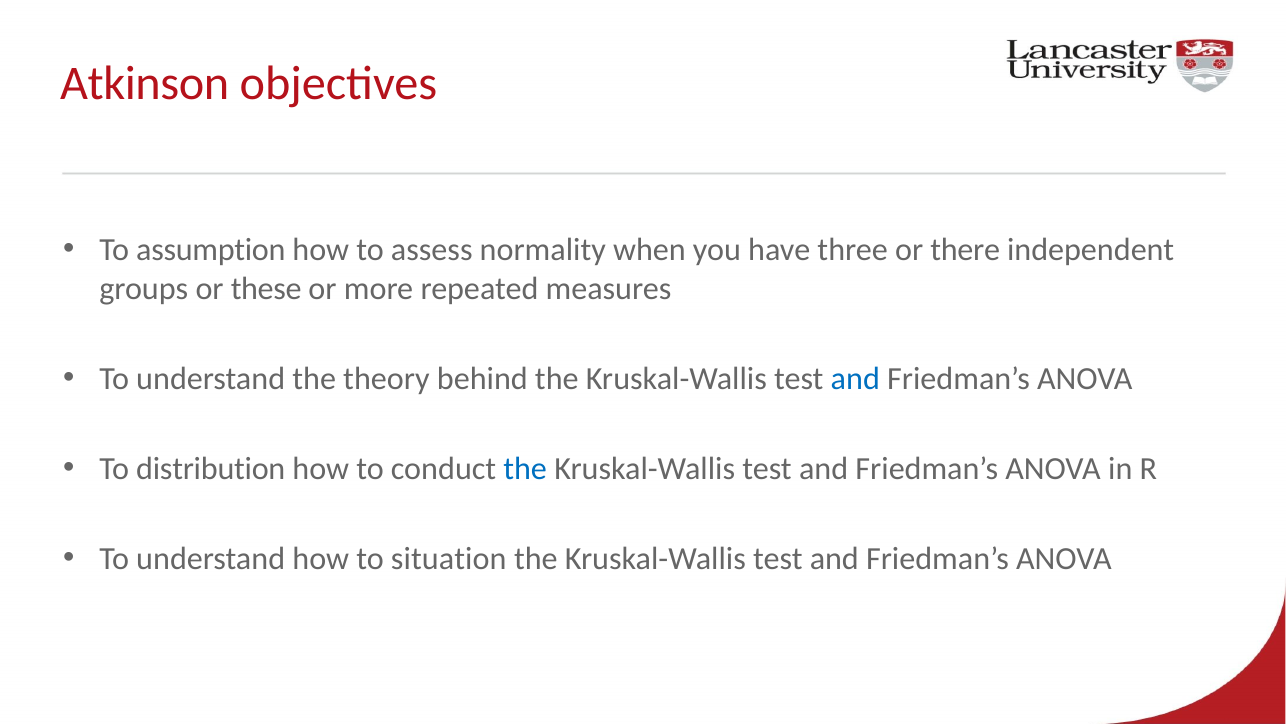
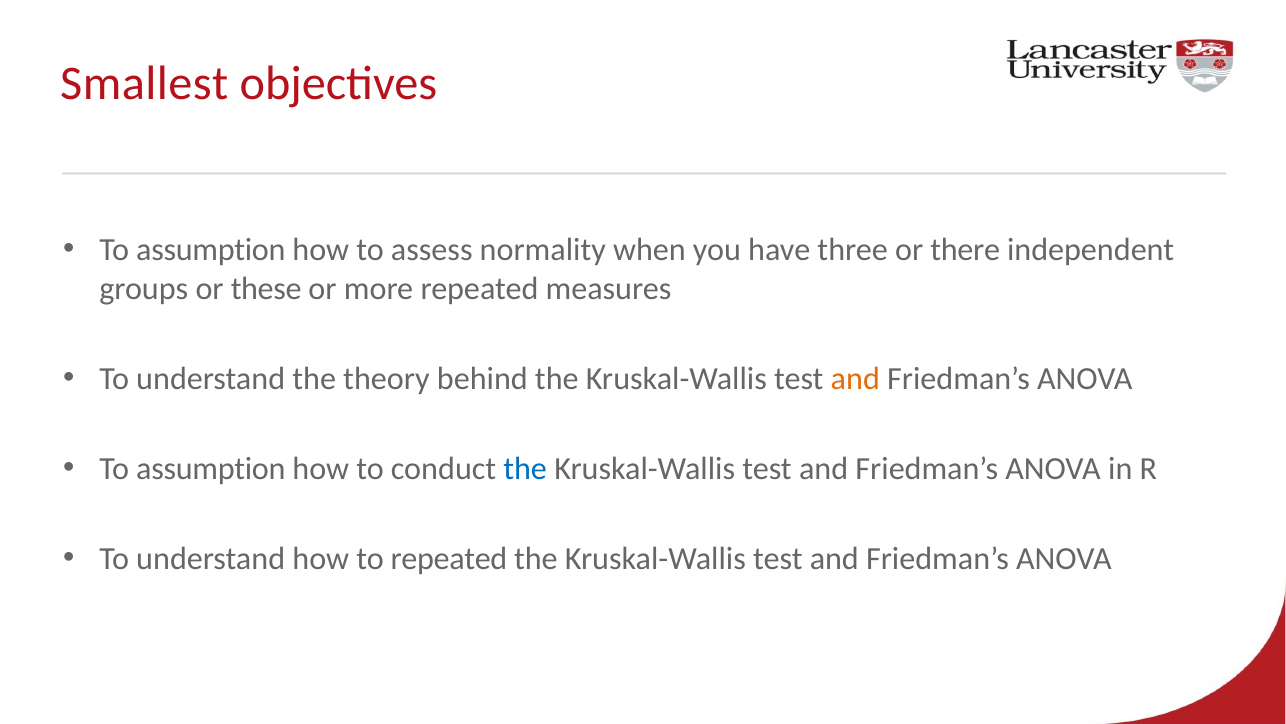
Atkinson: Atkinson -> Smallest (144, 84)
and colour: blue -> orange (855, 378)
distribution: distribution -> assumption (211, 469)
to situation: situation -> repeated (449, 559)
